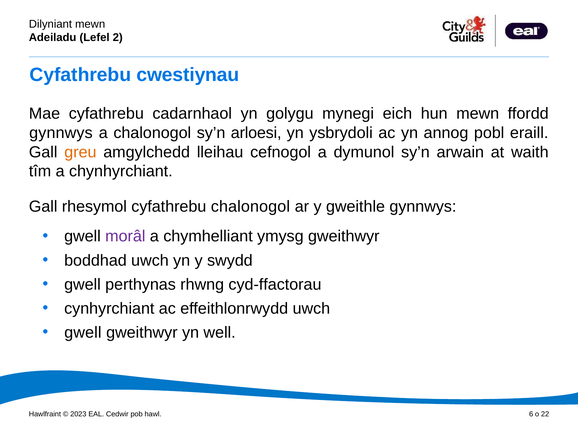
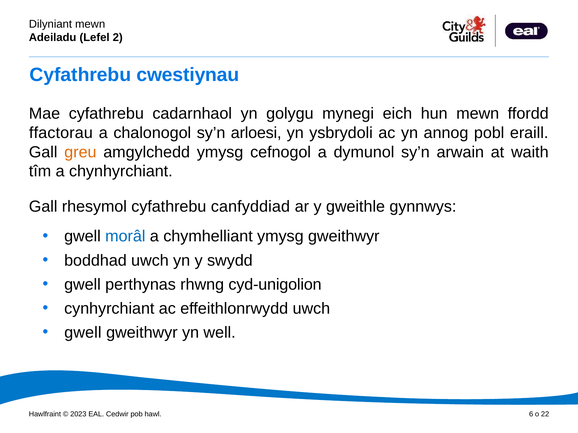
gynnwys: gynnwys -> ffactorau (61, 133)
amgylchedd lleihau: lleihau -> ymysg (220, 152)
cyfathrebu chalonogol: chalonogol -> canfyddiad (250, 207)
morâl colour: purple -> blue (125, 237)
cyd-ffactorau: cyd-ffactorau -> cyd-unigolion (275, 285)
